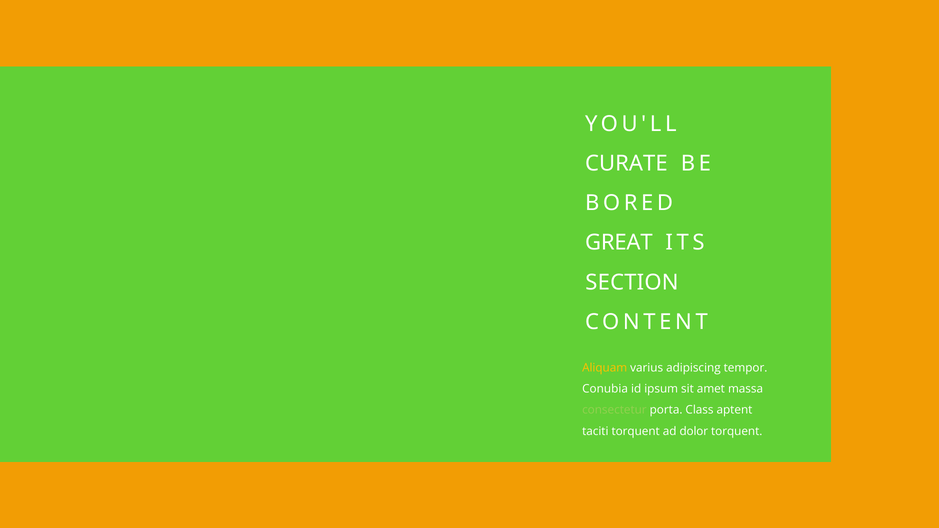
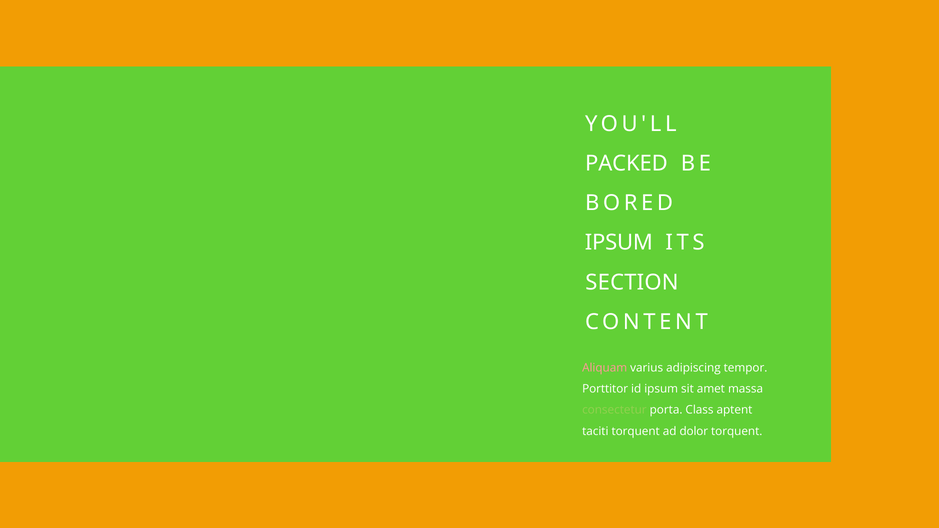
CURATE: CURATE -> PACKED (626, 164)
GREAT: GREAT -> IPSUM (619, 243)
Aliquam colour: yellow -> pink (605, 368)
Conubia: Conubia -> Porttitor (605, 389)
